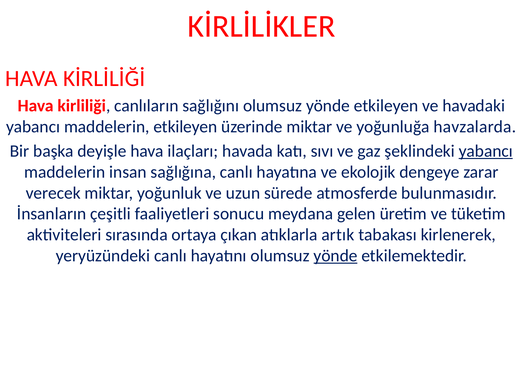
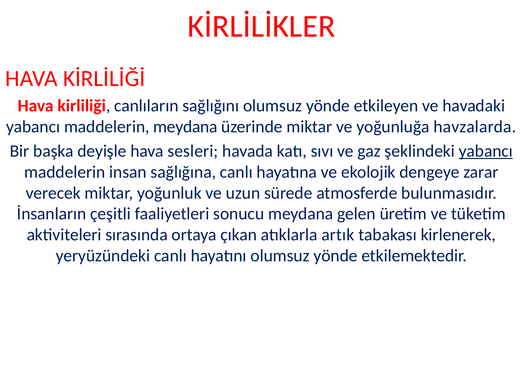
maddelerin etkileyen: etkileyen -> meydana (185, 127)
ilaçları: ilaçları -> sesleri (193, 151)
yönde underline: present -> none (336, 256)
